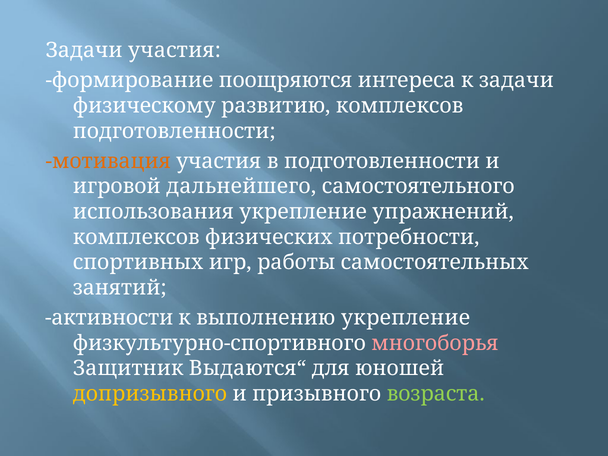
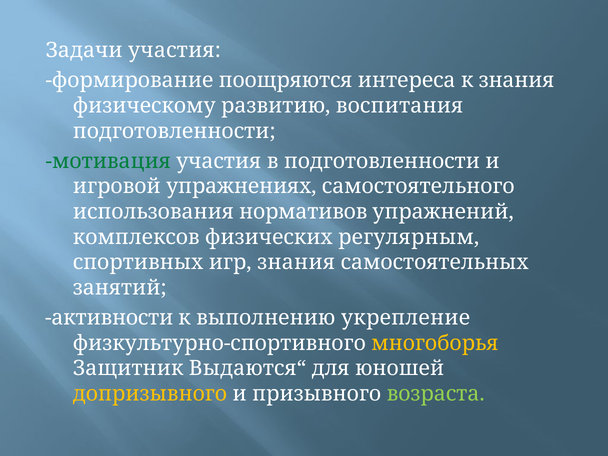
к задачи: задачи -> знания (516, 80)
развитию комплексов: комплексов -> воспитания (400, 106)
мотивация colour: orange -> green (108, 161)
дальнейшего: дальнейшего -> упражнениях (241, 186)
использования укрепление: укрепление -> нормативов (303, 212)
потребности: потребности -> регулярным (409, 237)
игр работы: работы -> знания (296, 262)
многоборья colour: pink -> yellow (435, 343)
